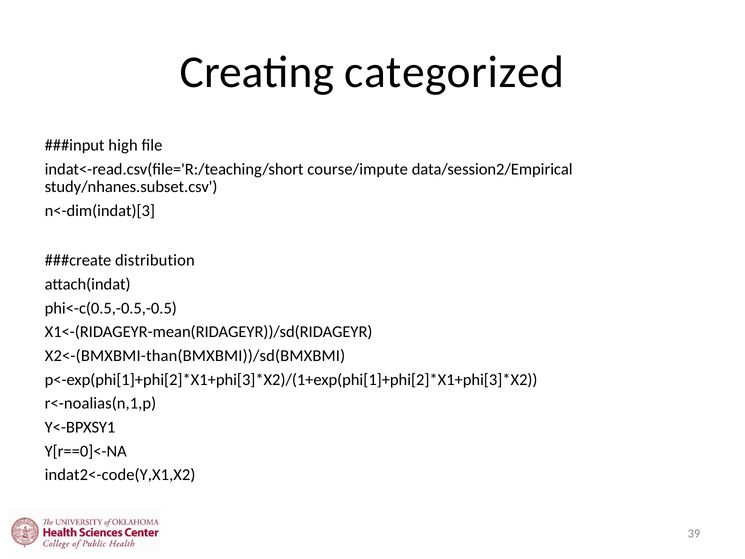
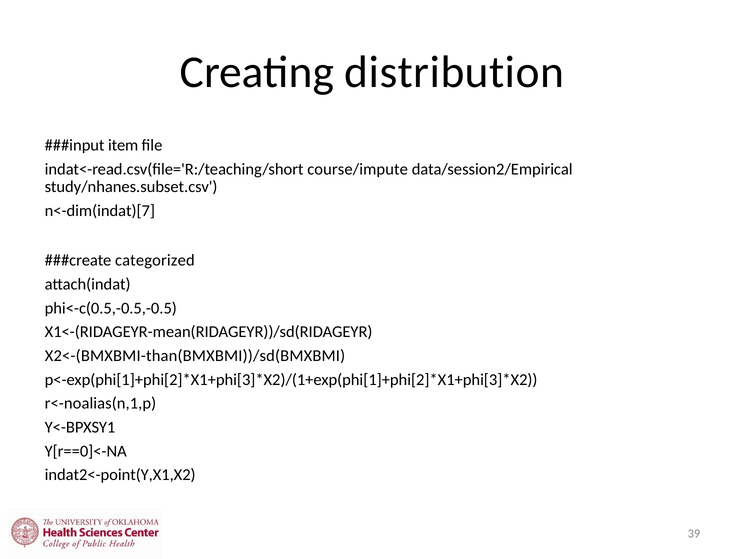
categorized: categorized -> distribution (454, 72)
high: high -> item (123, 145)
n<-dim(indat)[3: n<-dim(indat)[3 -> n<-dim(indat)[7 (100, 211)
distribution: distribution -> categorized (155, 260)
indat2<-code(Y,X1,X2: indat2<-code(Y,X1,X2 -> indat2<-point(Y,X1,X2 (120, 475)
